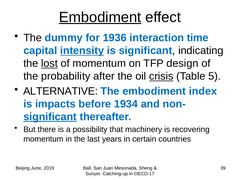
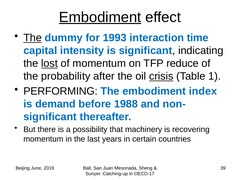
The underline: none -> present (33, 38)
1936: 1936 -> 1993 (115, 38)
intensity underline: present -> none (82, 51)
design: design -> reduce (183, 63)
5: 5 -> 1 (215, 76)
ALTERNATIVE: ALTERNATIVE -> PERFORMING (61, 91)
impacts: impacts -> demand (55, 104)
1934: 1934 -> 1988 (126, 104)
significant underline: present -> none (50, 117)
